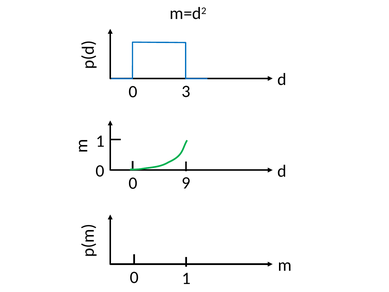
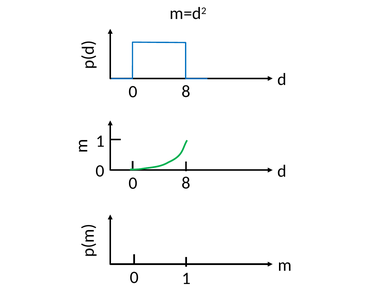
3: 3 -> 8 (186, 91)
9: 9 -> 8 (186, 183)
